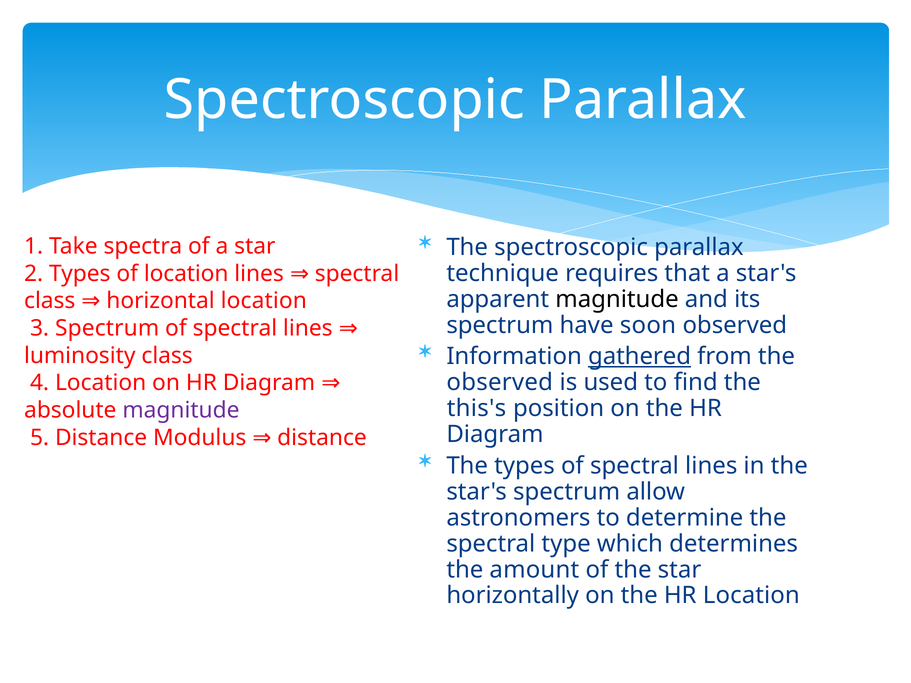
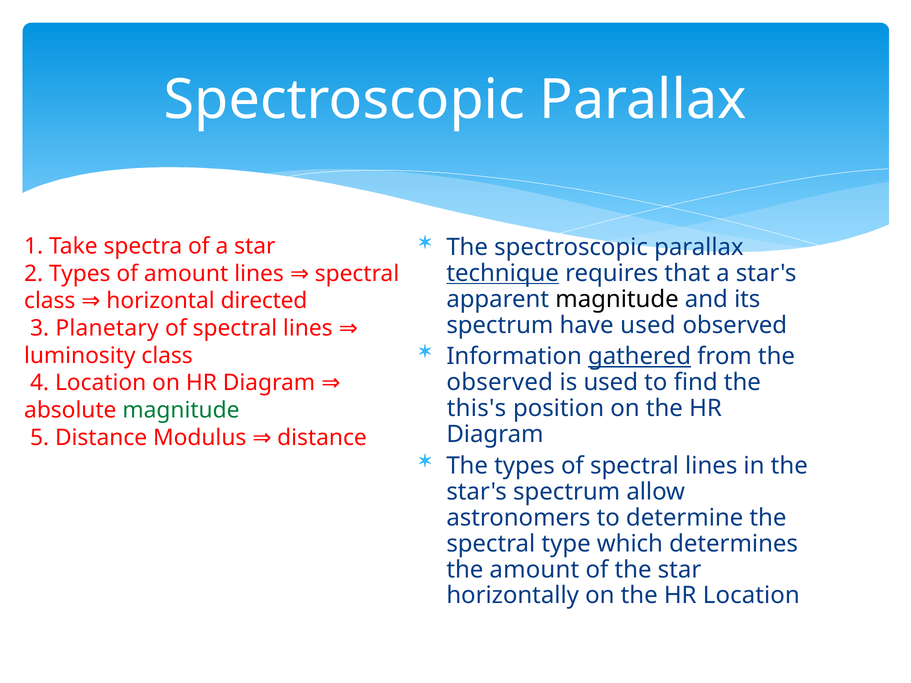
technique underline: none -> present (503, 273)
of location: location -> amount (186, 274)
horizontal location: location -> directed (264, 301)
have soon: soon -> used (648, 325)
3 Spectrum: Spectrum -> Planetary (107, 328)
magnitude colour: purple -> green (181, 410)
